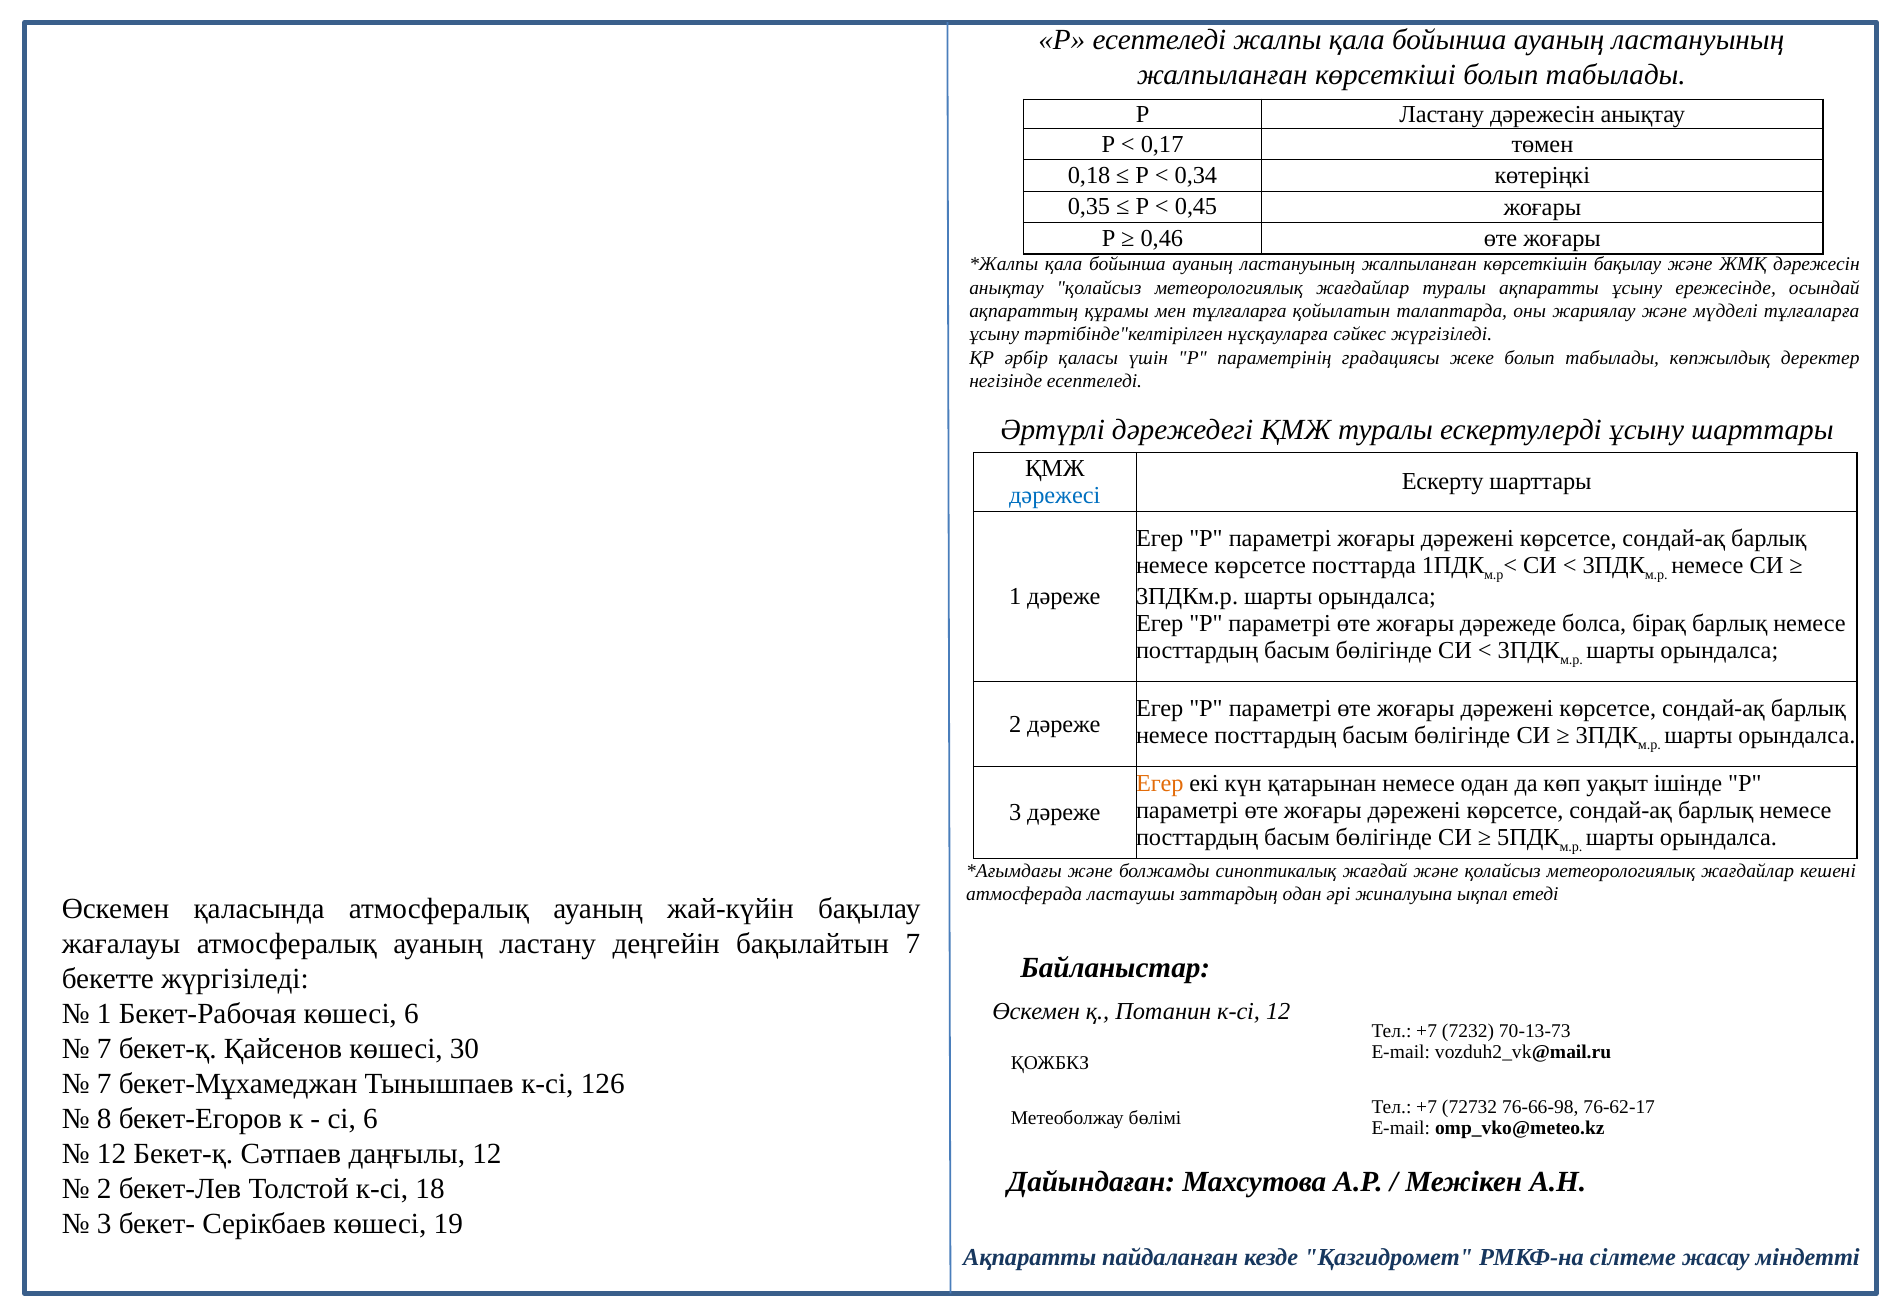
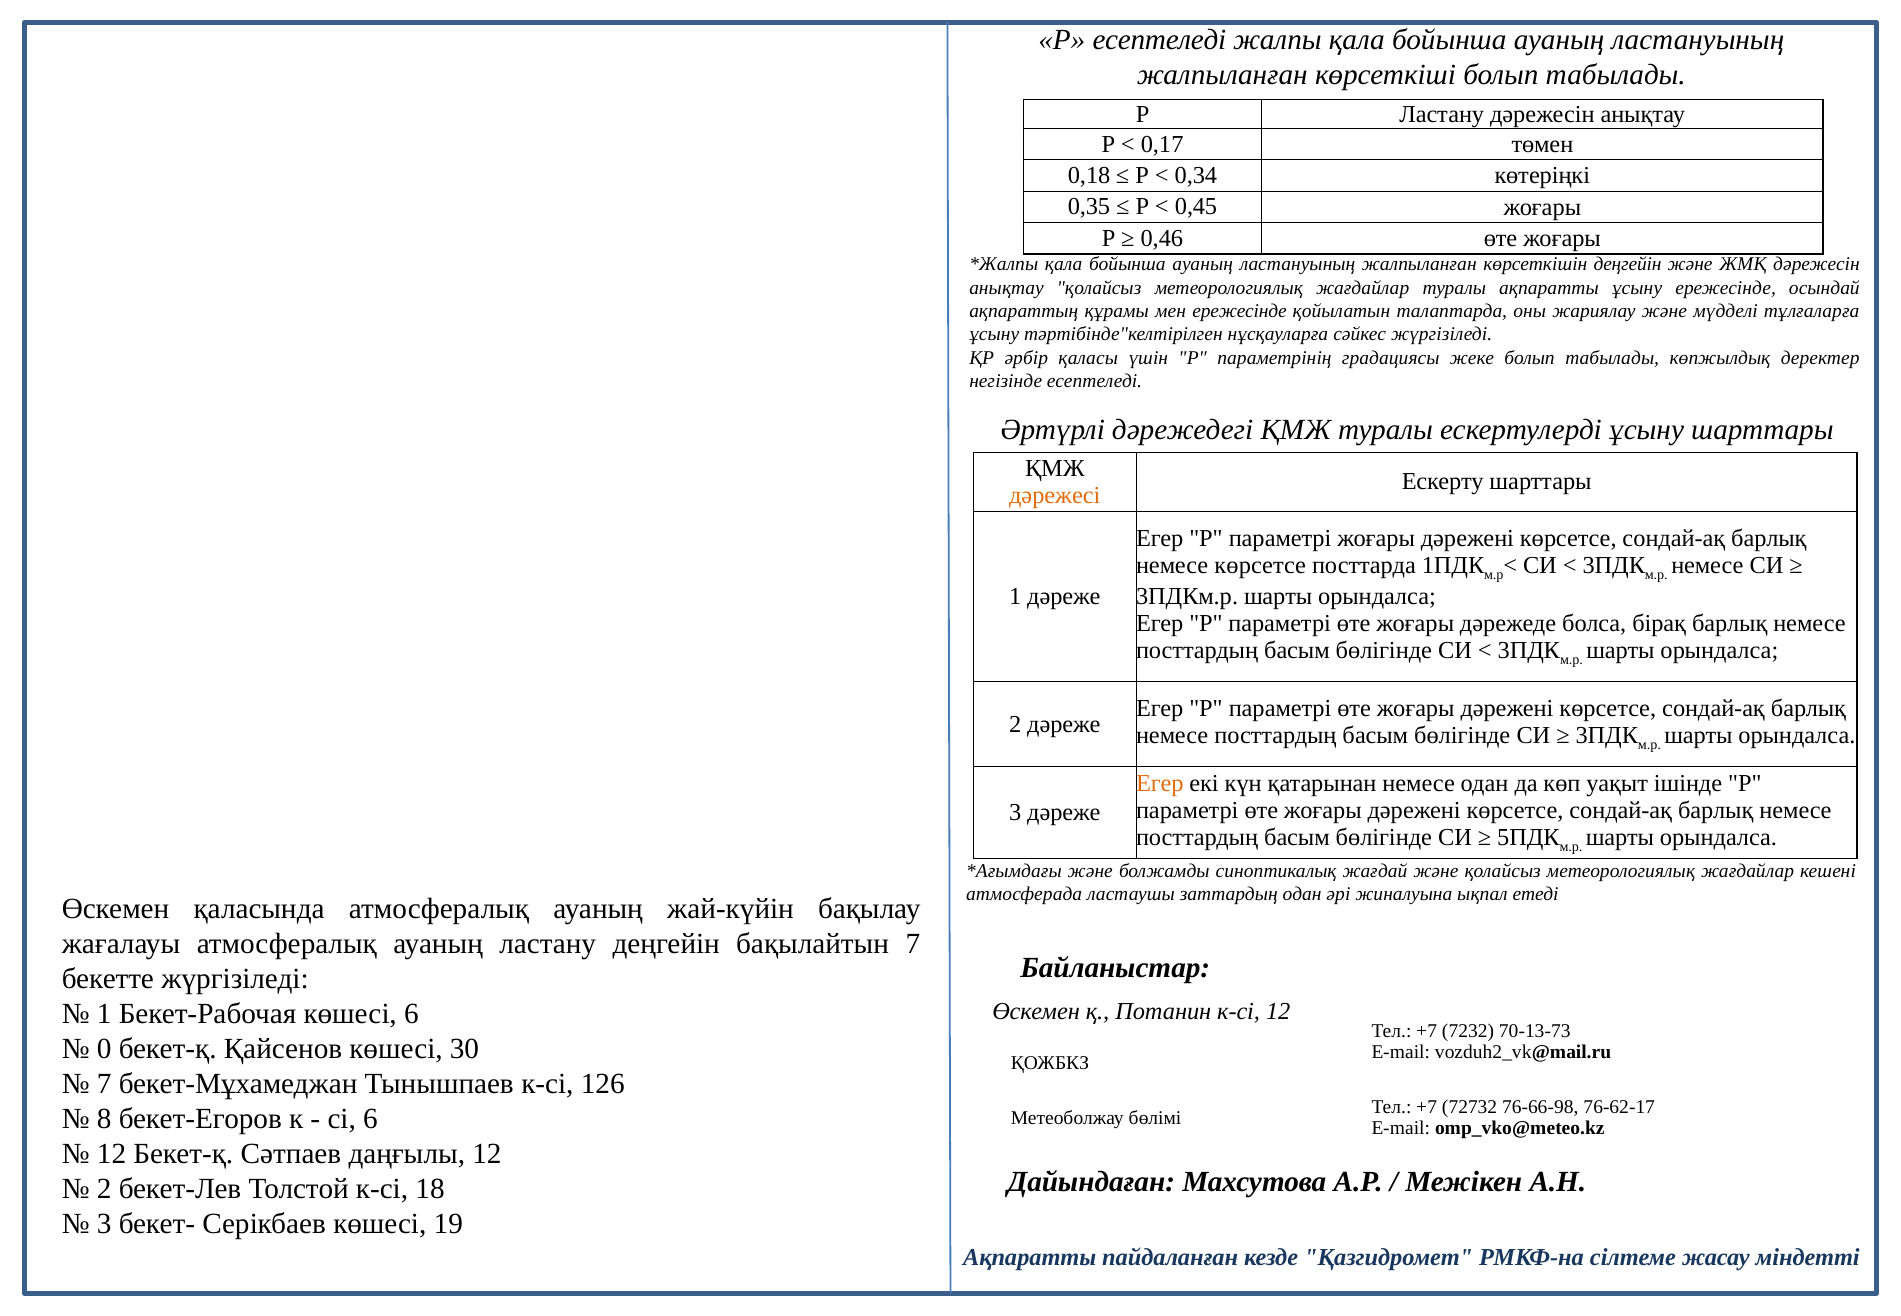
көрсеткішін бақылау: бақылау -> деңгейін (1628, 265)
мен тұлғаларға: тұлғаларға -> ережесінде (1240, 311)
дәрежесі colour: blue -> orange (1055, 495)
7: 7 -> 0 (104, 1049)
